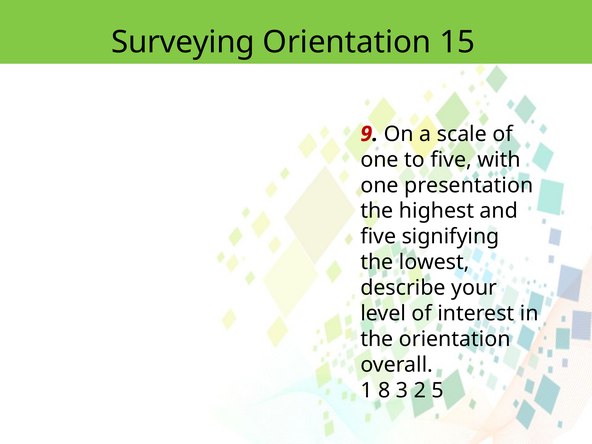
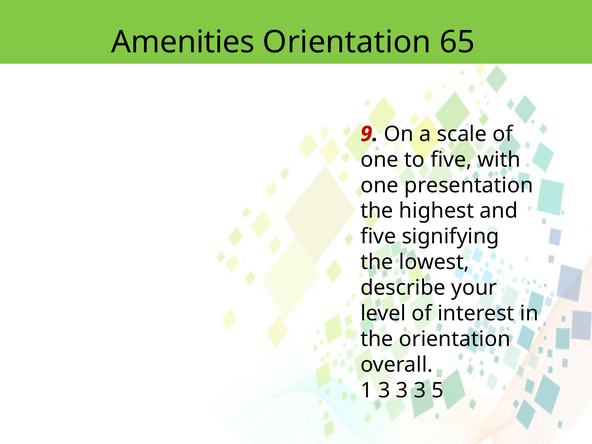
Surveying: Surveying -> Amenities (183, 42)
15: 15 -> 65 (457, 42)
1 8: 8 -> 3 (384, 390)
2: 2 -> 3 (420, 390)
